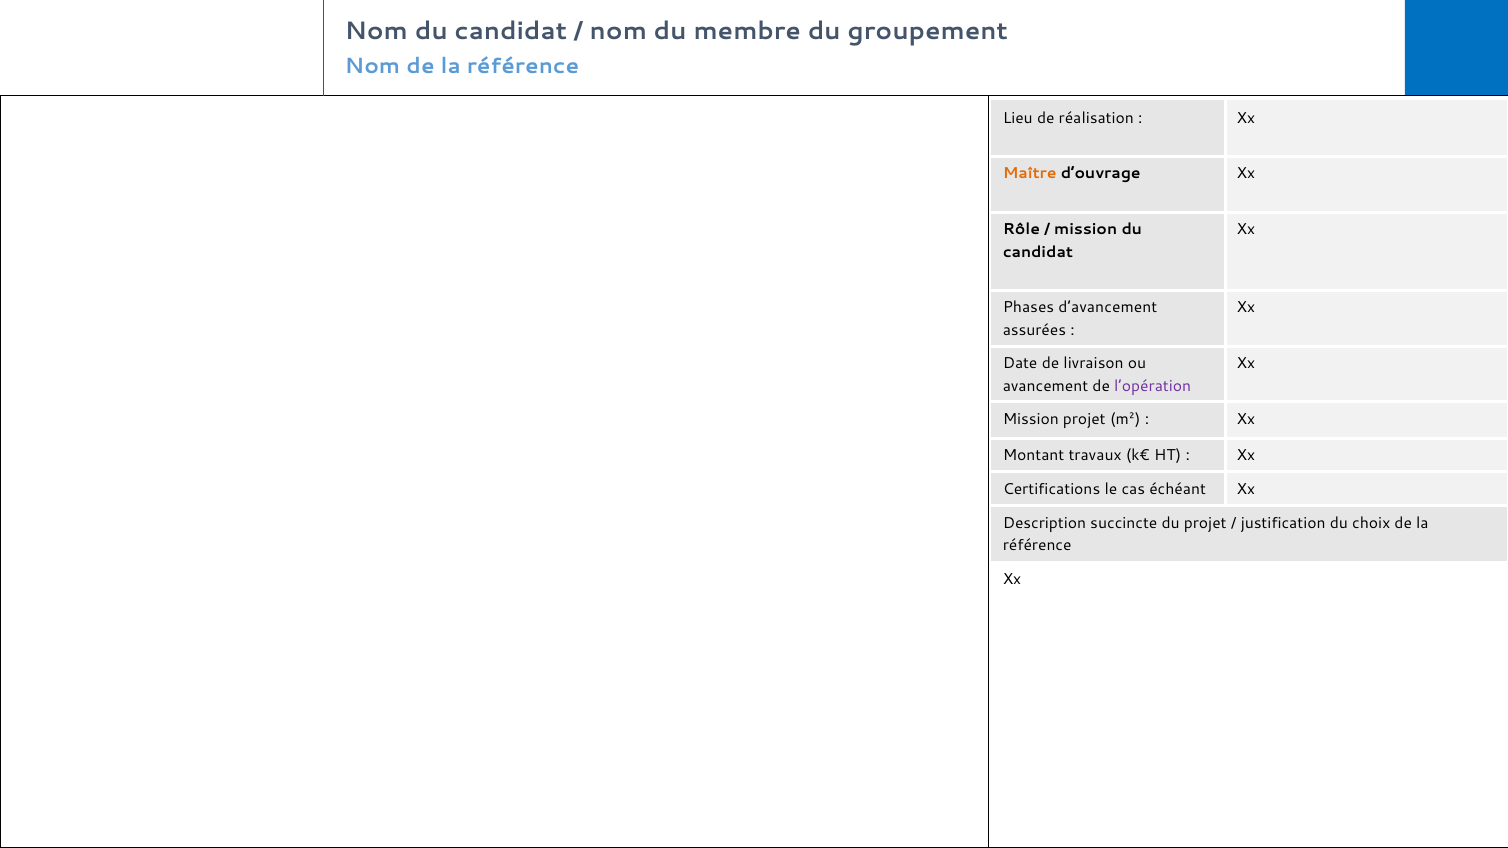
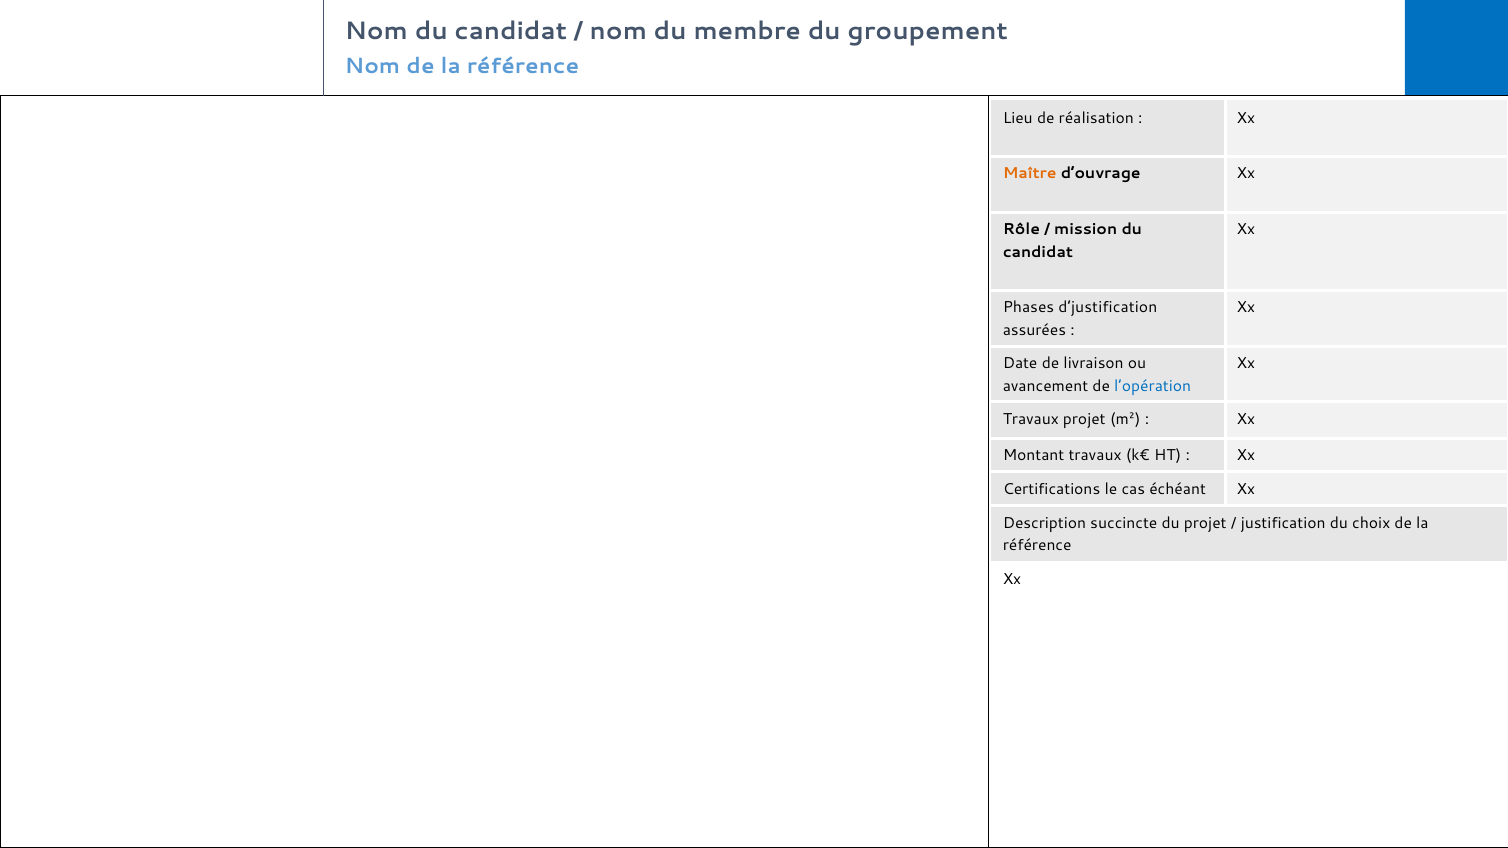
d’avancement: d’avancement -> d’justification (1108, 308)
l’opération colour: purple -> blue (1153, 386)
Mission: Mission -> Travaux (1031, 420)
